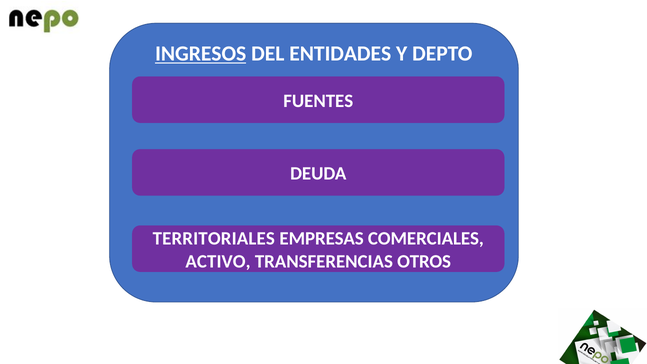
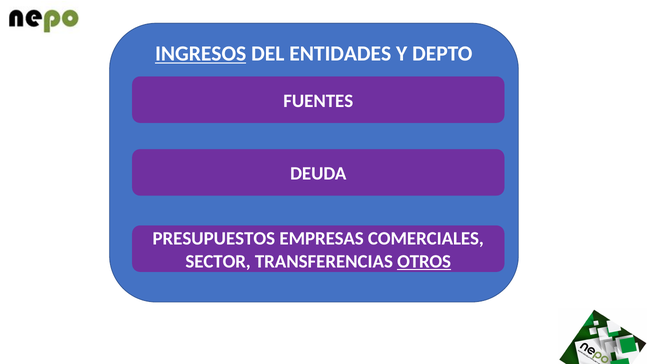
TERRITORIALES: TERRITORIALES -> PRESUPUESTOS (214, 239)
ACTIVO: ACTIVO -> SECTOR (218, 261)
OTROS underline: none -> present (424, 261)
